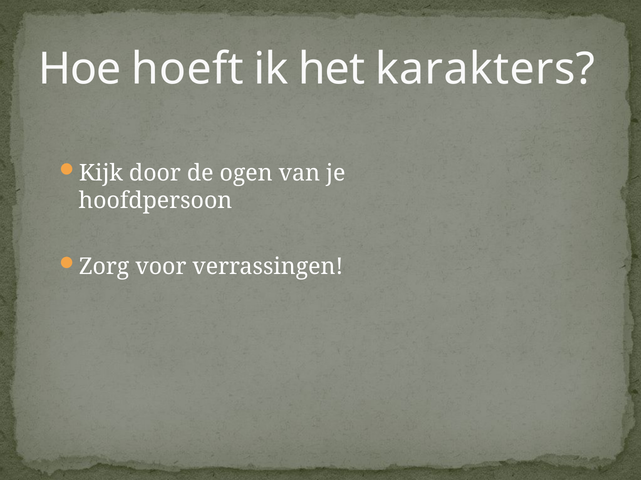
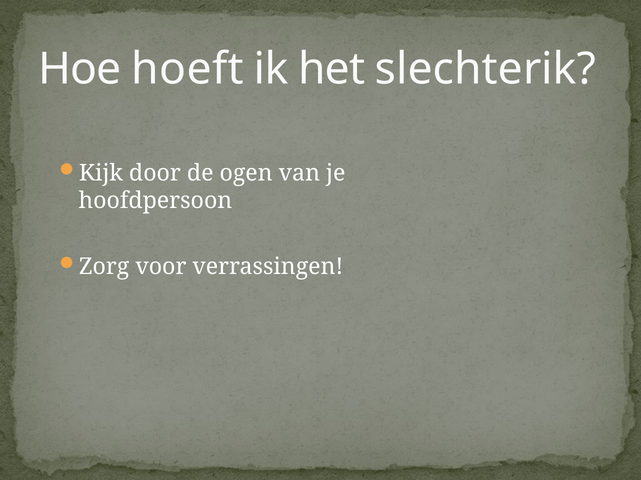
karakters: karakters -> slechterik (485, 69)
